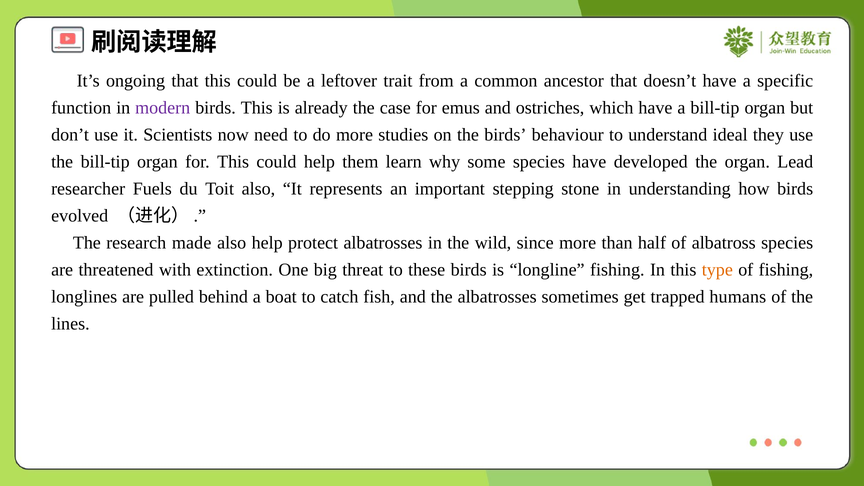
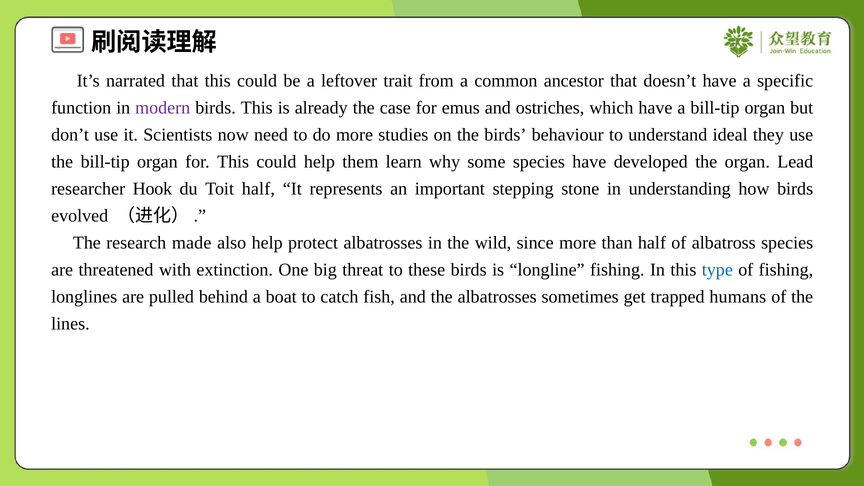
ongoing: ongoing -> narrated (135, 81)
Fuels: Fuels -> Hook (152, 189)
Toit also: also -> half (258, 189)
type colour: orange -> blue (717, 270)
